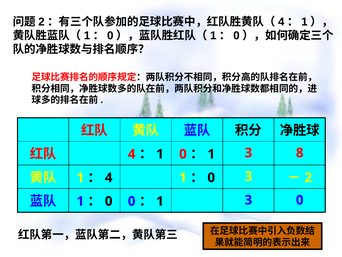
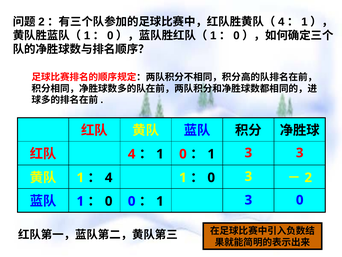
3 8: 8 -> 3 (300, 153)
